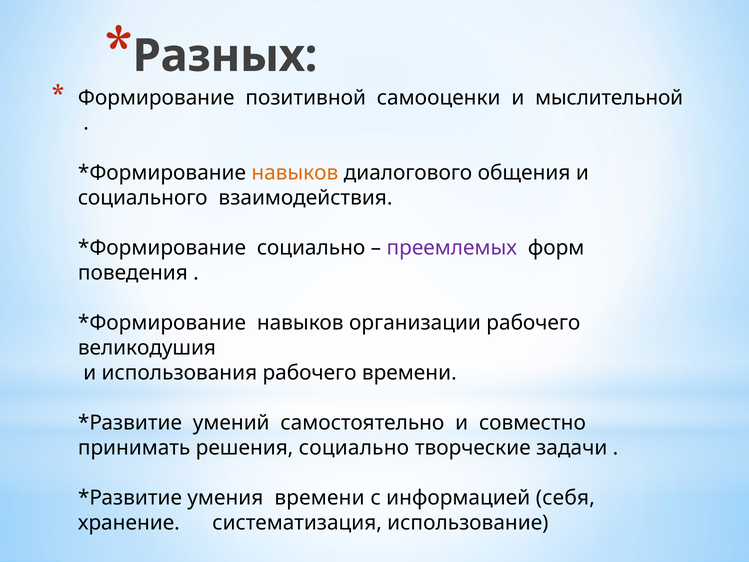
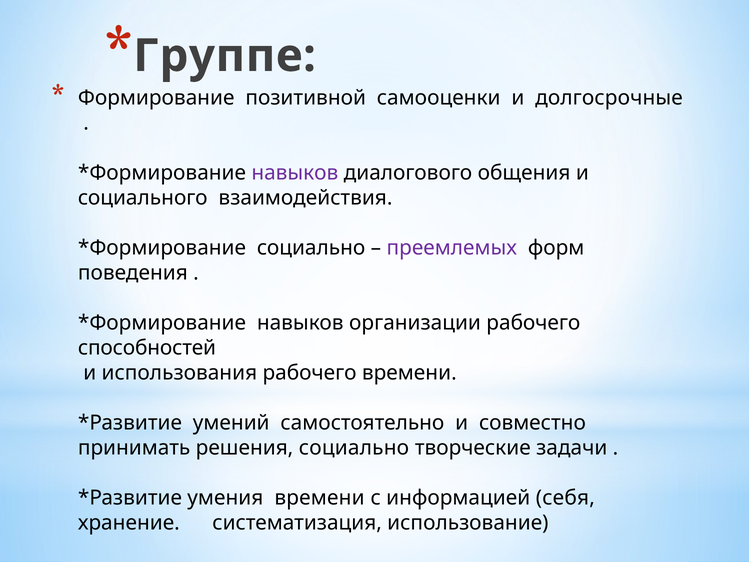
Разных: Разных -> Группе (225, 56)
мыслительной: мыслительной -> долгосрочные (609, 98)
навыков colour: orange -> purple (295, 173)
великодушия: великодушия -> способностей (147, 348)
